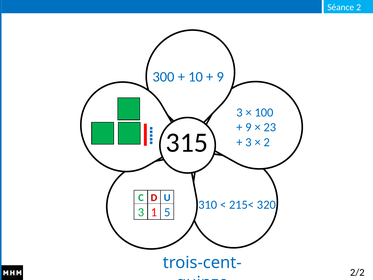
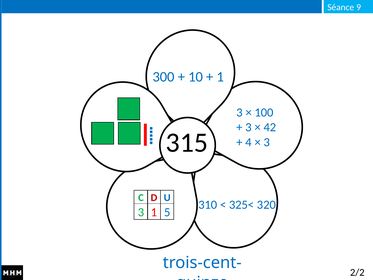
2: 2 -> 9 (359, 7)
9: 9 -> 1 (220, 77)
9: 9 -> 3 (249, 127)
23: 23 -> 42 (270, 127)
3: 3 -> 4 (249, 142)
2: 2 -> 3 (267, 142)
215<: 215< -> 325< (242, 205)
